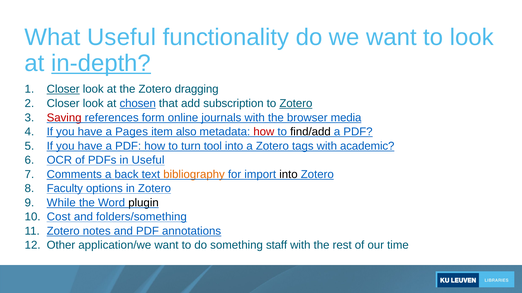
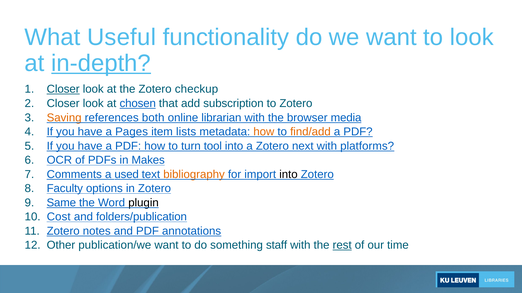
dragging: dragging -> checkup (197, 89)
Zotero underline: present -> none (296, 104)
Saving colour: red -> orange (64, 118)
form: form -> both (153, 118)
journals: journals -> librarian (221, 118)
also: also -> lists (186, 132)
how colour: red -> orange (264, 132)
find/add colour: black -> orange (310, 132)
tags: tags -> next (303, 146)
academic: academic -> platforms (367, 146)
in Useful: Useful -> Makes (148, 160)
back: back -> used (127, 175)
While: While -> Same (61, 203)
folders/something: folders/something -> folders/publication (142, 217)
application/we: application/we -> publication/we (115, 246)
rest underline: none -> present (342, 246)
